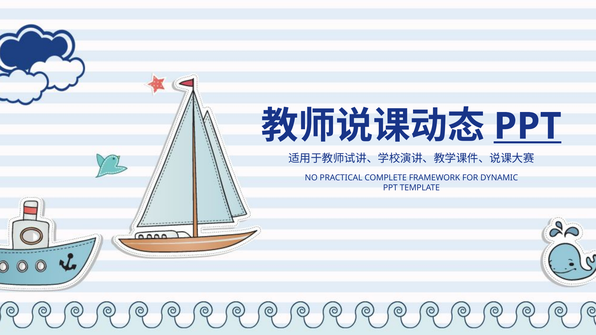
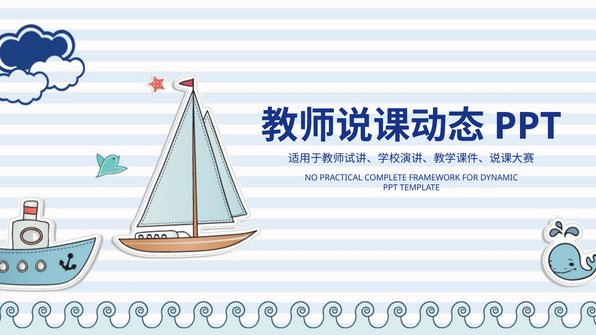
PPT underline: present -> none (528, 126)
